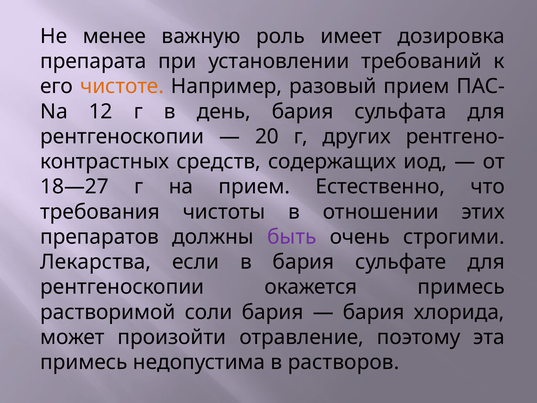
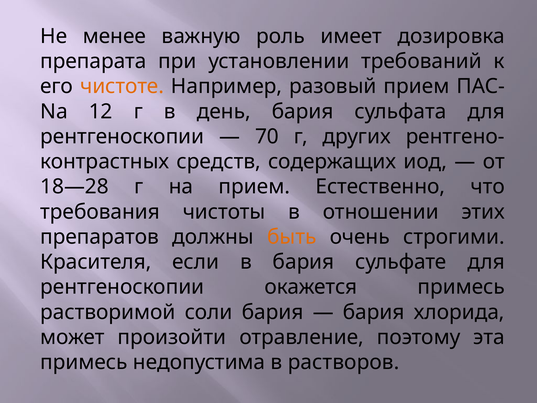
20: 20 -> 70 (267, 136)
18—27: 18—27 -> 18—28 (74, 187)
быть colour: purple -> orange (292, 237)
Лекарства: Лекарства -> Красителя (96, 262)
